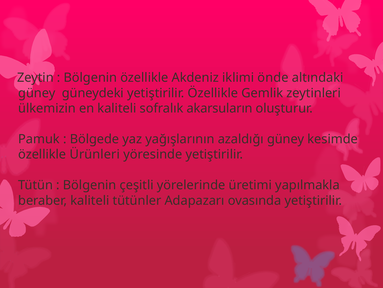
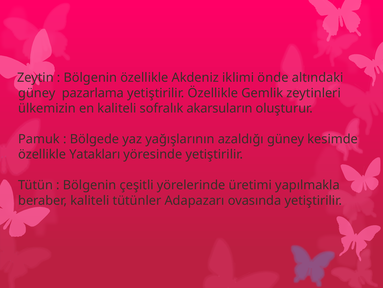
güneydeki: güneydeki -> pazarlama (93, 93)
Ürünleri: Ürünleri -> Yatakları (95, 154)
